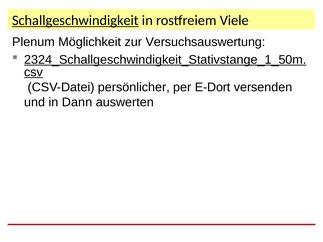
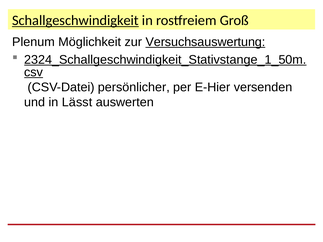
Viele: Viele -> Groß (234, 20)
Versuchsauswertung underline: none -> present (205, 42)
E-Dort: E-Dort -> E-Hier (213, 87)
Dann: Dann -> Lässt (77, 102)
